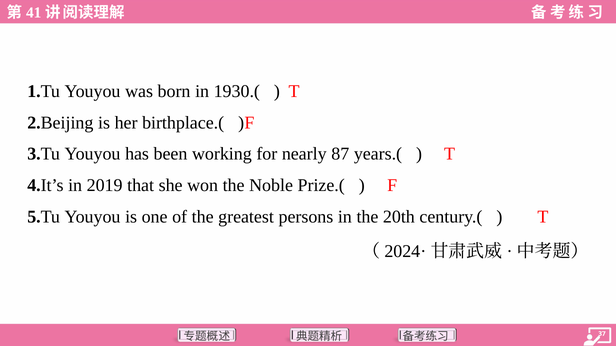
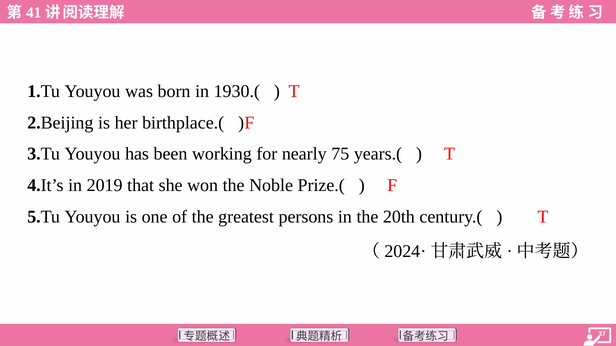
87: 87 -> 75 (340, 154)
